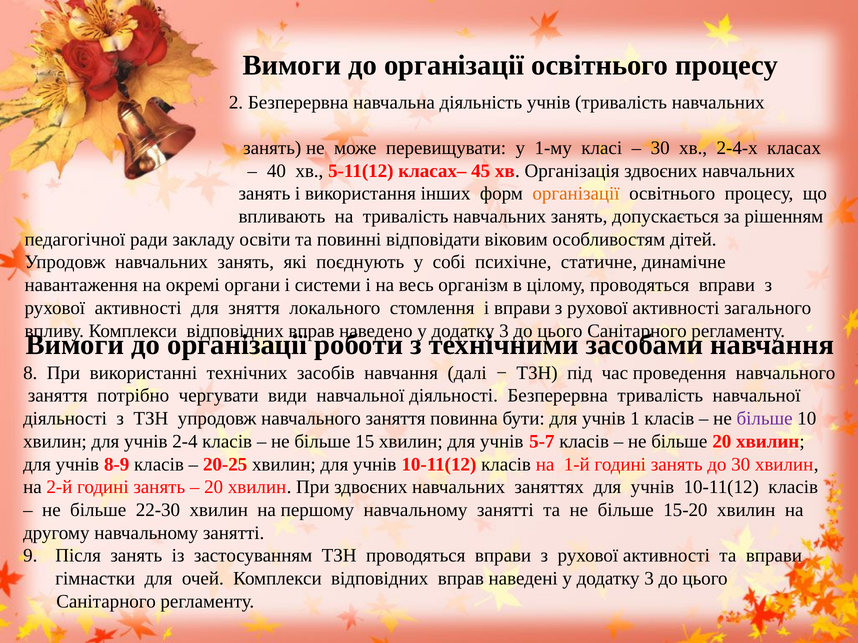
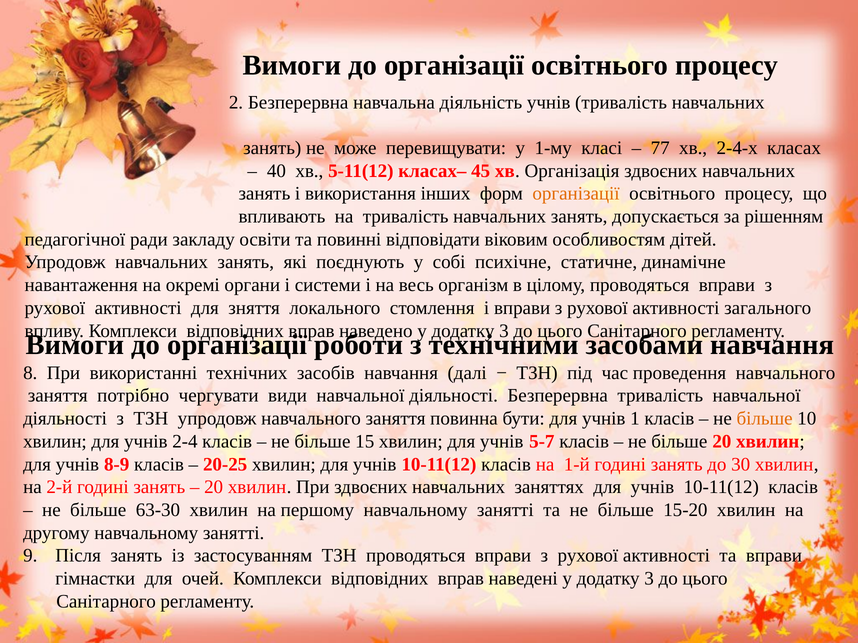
30: 30 -> 77 (660, 148)
більше colour: purple -> orange (765, 419)
22-30: 22-30 -> 63-30 (158, 510)
